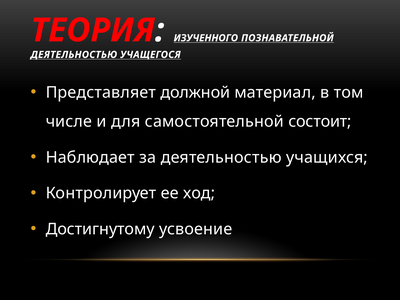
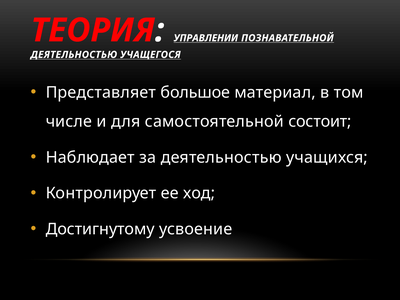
ИЗУЧЕННОГО: ИЗУЧЕННОГО -> УПРАВЛЕНИИ (206, 38)
должной: должной -> большое (195, 92)
